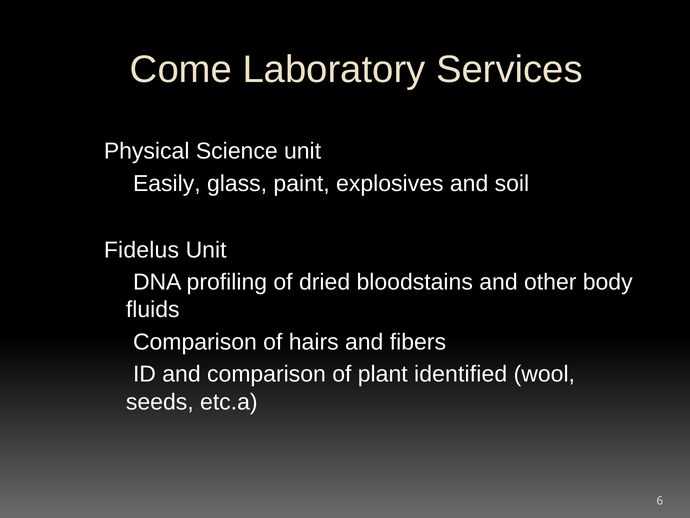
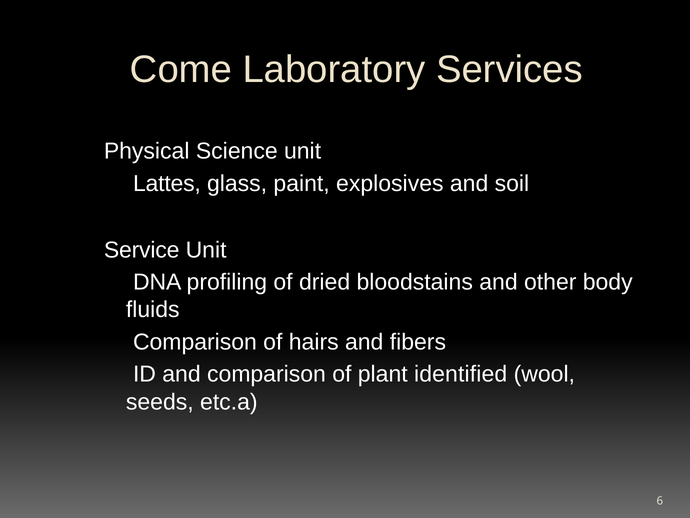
Easily: Easily -> Lattes (167, 183)
Fidelus: Fidelus -> Service (142, 250)
